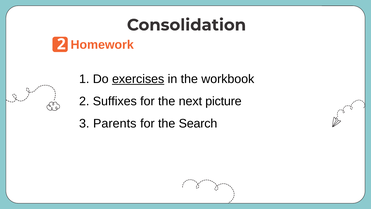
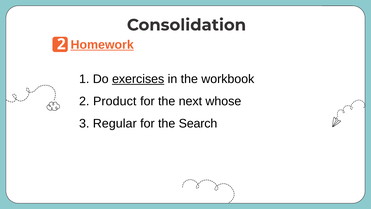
Homework underline: none -> present (102, 45)
Suffixes: Suffixes -> Product (115, 101)
picture: picture -> whose (223, 101)
Parents: Parents -> Regular (115, 123)
